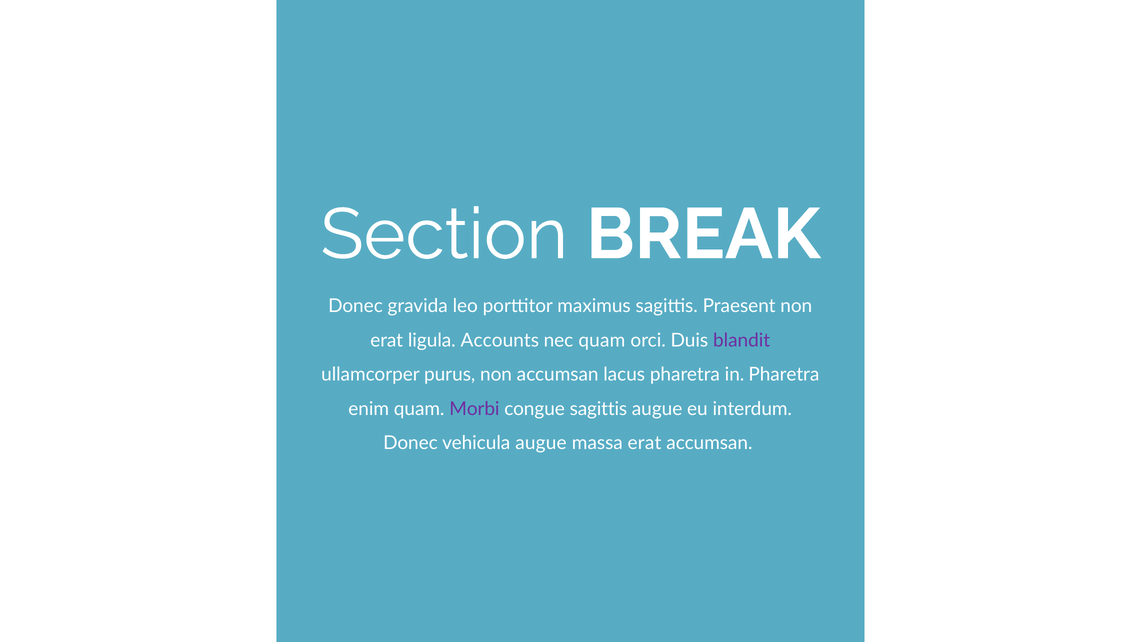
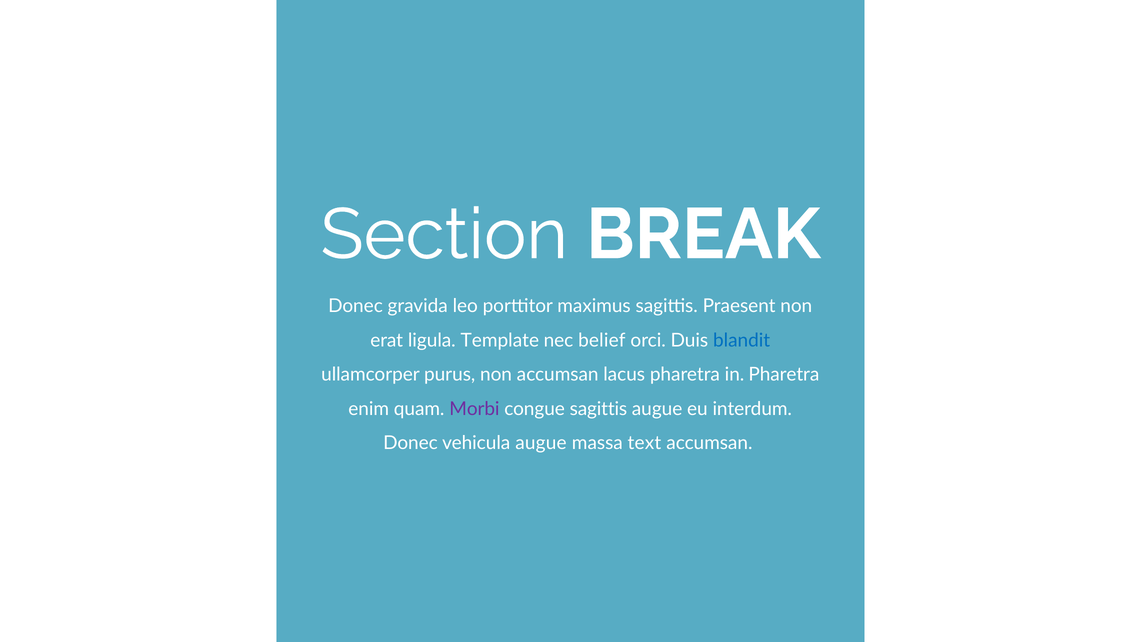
Accounts: Accounts -> Template (500, 340)
nec quam: quam -> belief (602, 340)
blandit colour: purple -> blue (742, 340)
massa erat: erat -> text (644, 443)
